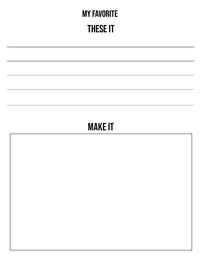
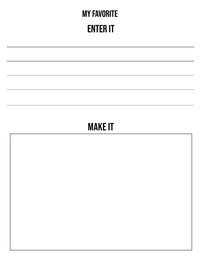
These: These -> Enter (97, 29)
